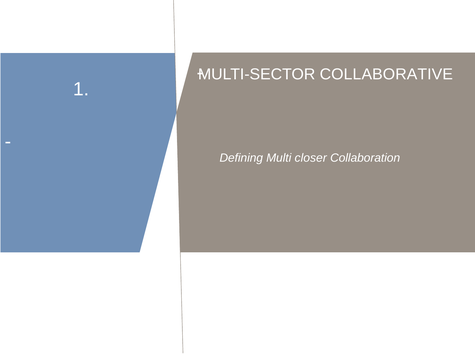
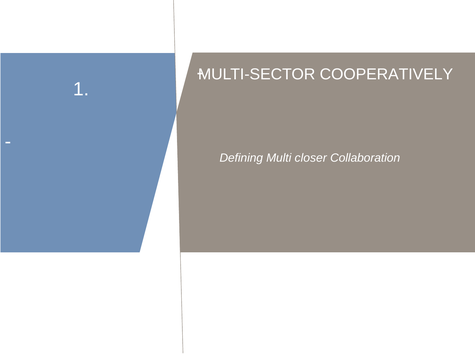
COLLABORATIVE: COLLABORATIVE -> COOPERATIVELY (386, 74)
